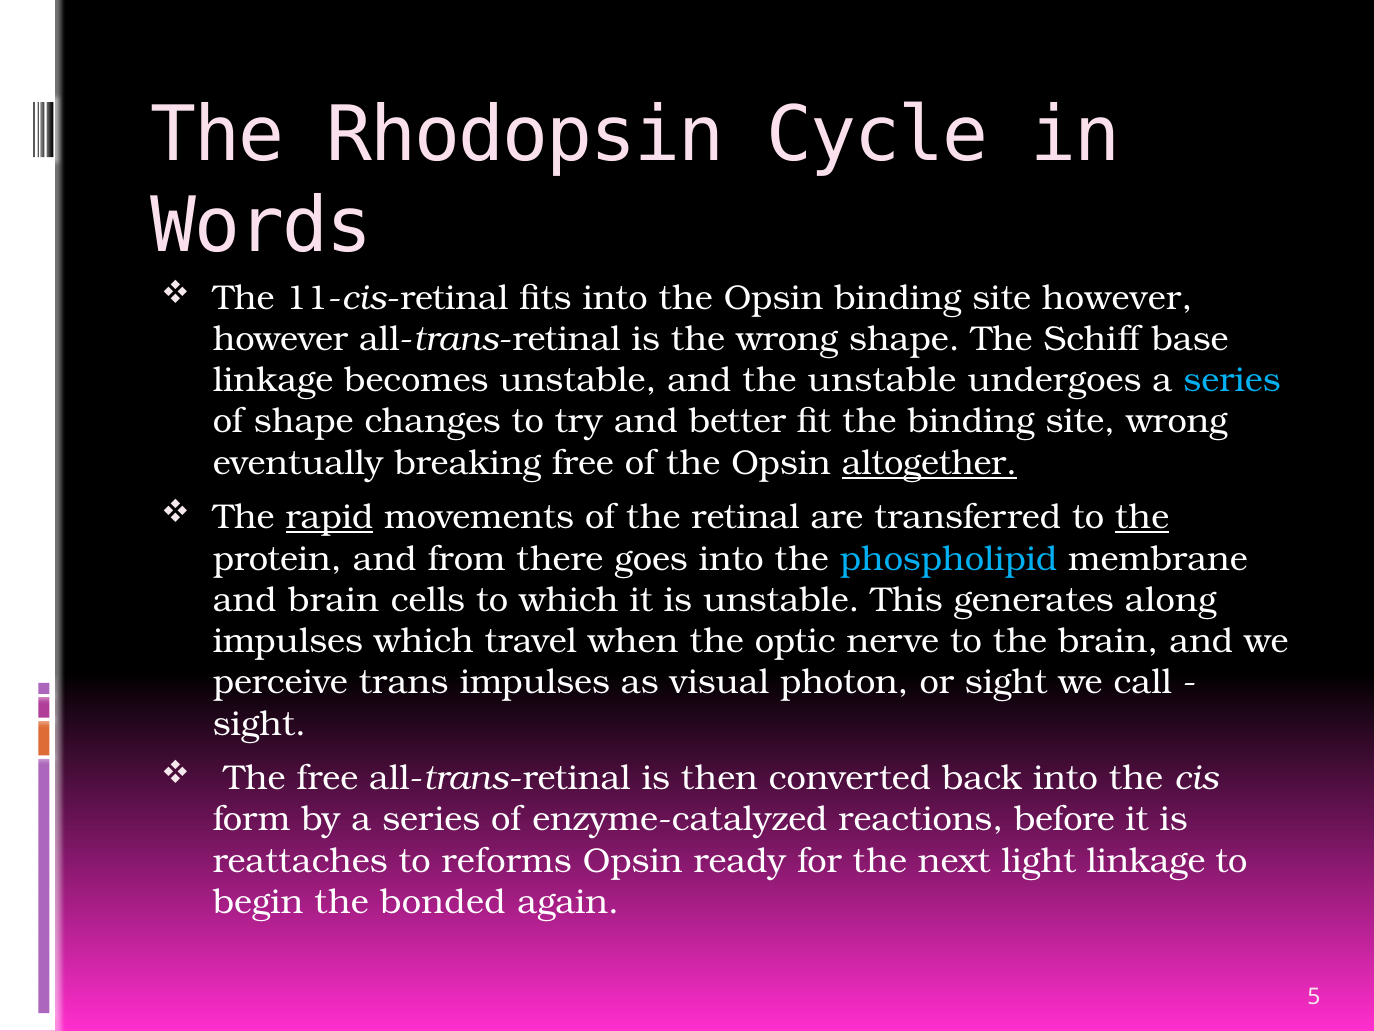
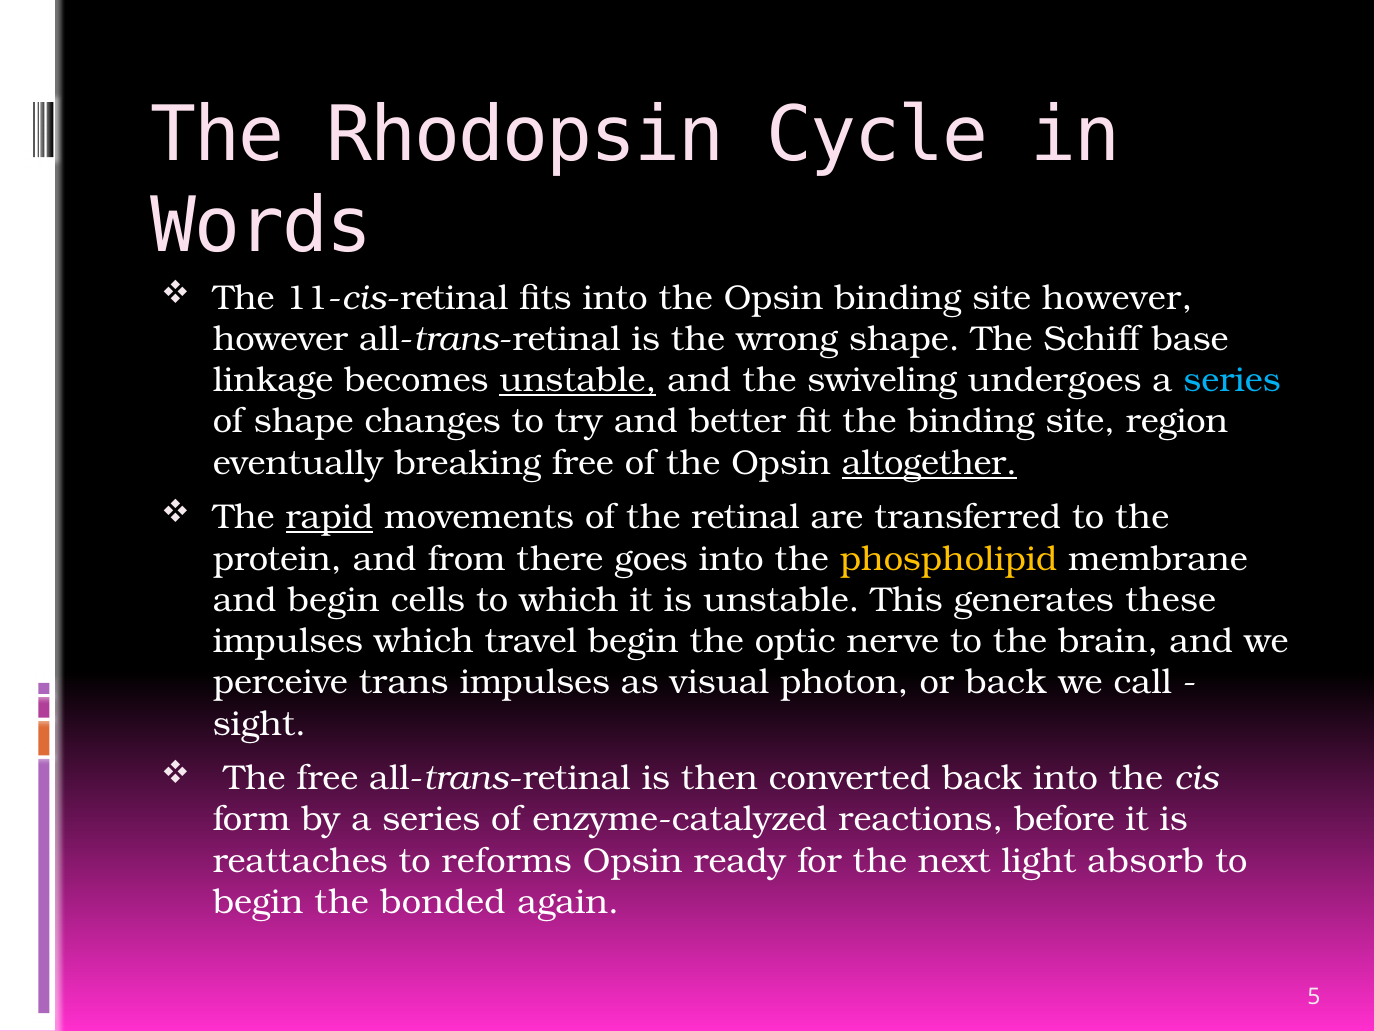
unstable underline: none -> present (578, 380)
the unstable: unstable -> swiveling (882, 380)
site wrong: wrong -> region (1177, 421)
the underline: present -> none (1142, 517)
phospholipid colour: light blue -> yellow (949, 558)
and brain: brain -> begin (334, 600)
along: along -> these (1171, 600)
travel when: when -> begin (633, 641)
or sight: sight -> back (1006, 682)
light linkage: linkage -> absorb (1146, 860)
